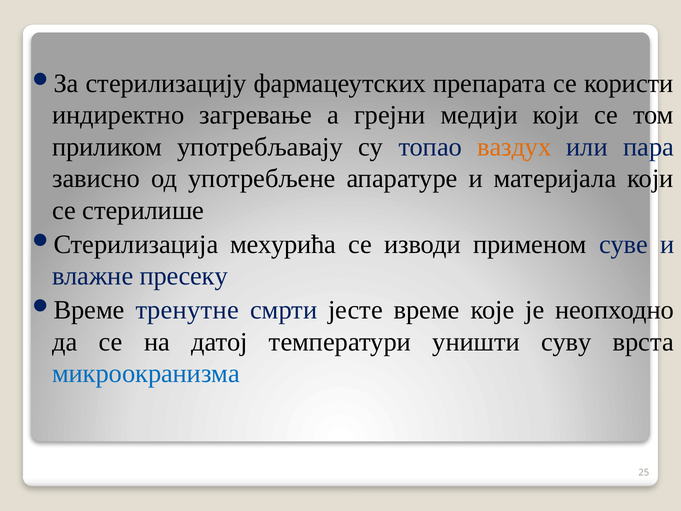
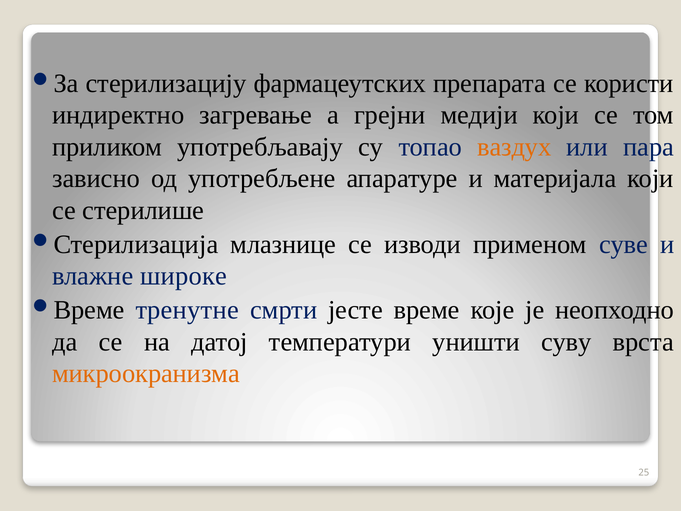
мехурића: мехурића -> млазнице (283, 244)
пресеку: пресеку -> широке (184, 276)
микроокранизма colour: blue -> orange (146, 374)
